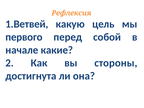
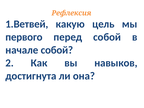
начале какие: какие -> собой (57, 50)
стороны: стороны -> навыков (116, 63)
